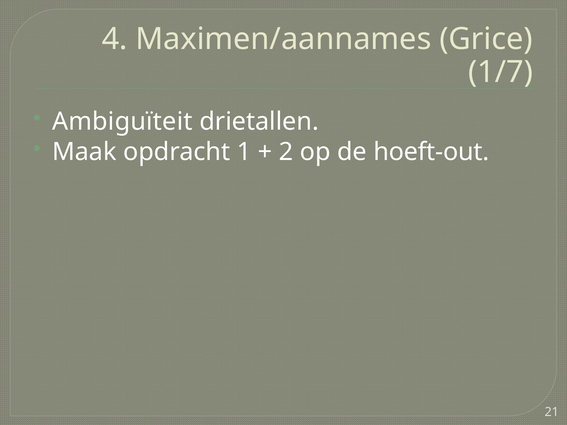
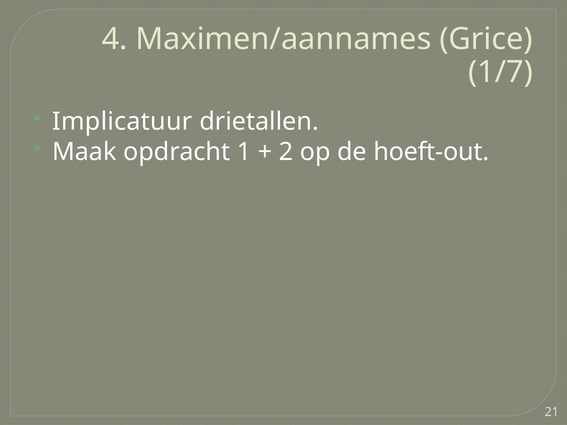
Ambiguïteit: Ambiguïteit -> Implicatuur (122, 122)
